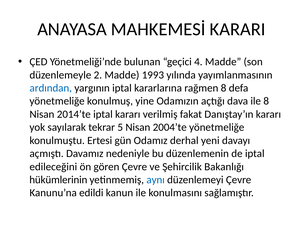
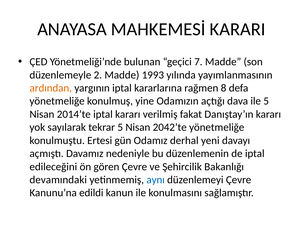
4: 4 -> 7 (198, 62)
ardından colour: blue -> orange (51, 88)
ile 8: 8 -> 5 (266, 101)
2004’te: 2004’te -> 2042’te (170, 127)
hükümlerinin: hükümlerinin -> devamındaki (58, 180)
